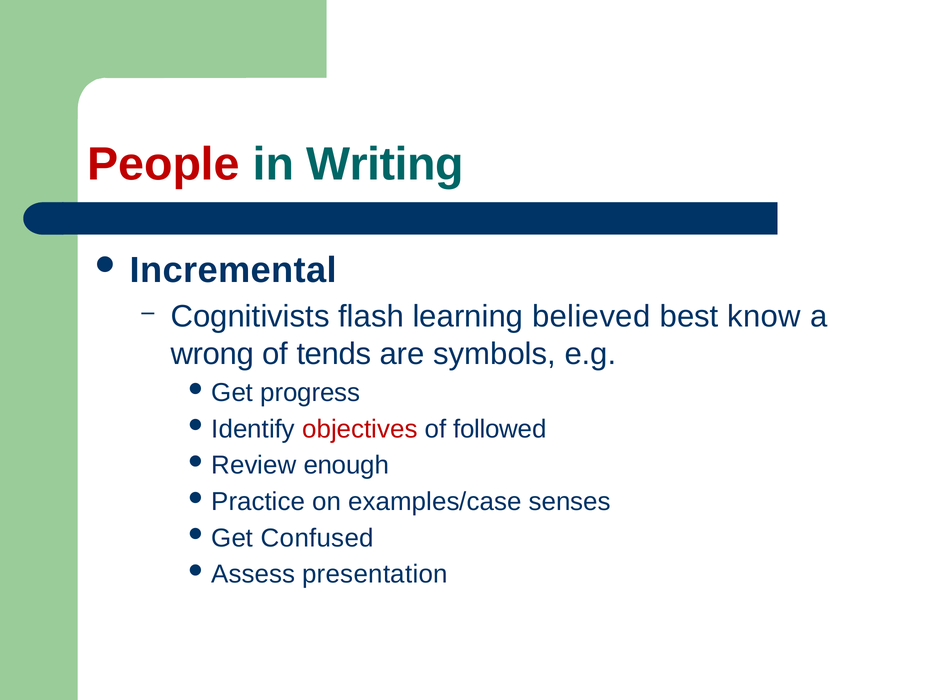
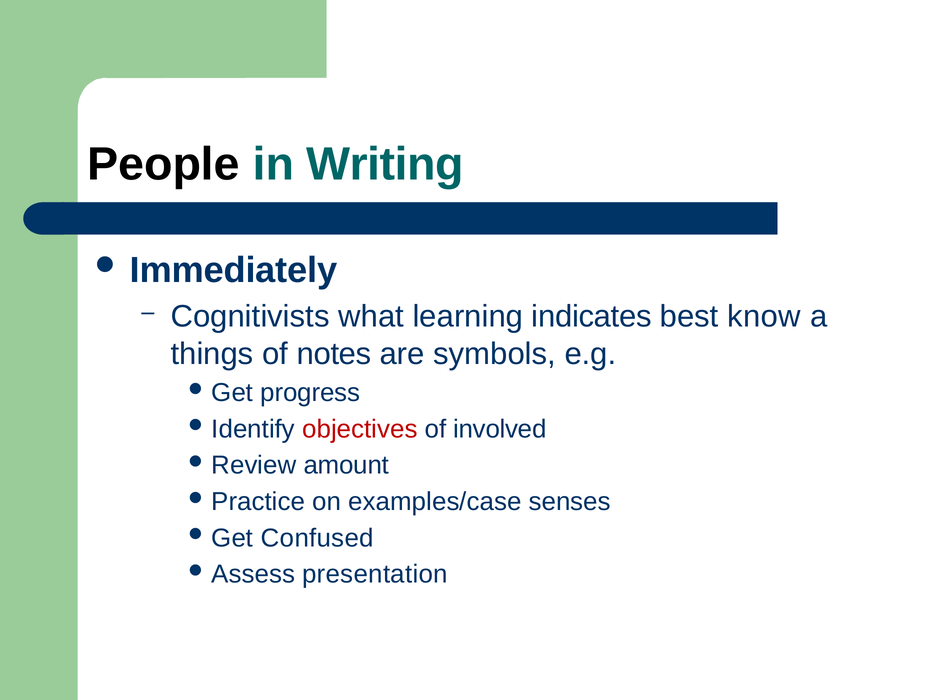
People colour: red -> black (163, 164)
Incremental: Incremental -> Immediately (234, 270)
flash: flash -> what (371, 316)
believed: believed -> indicates (592, 316)
wrong: wrong -> things (212, 354)
tends: tends -> notes (334, 354)
followed: followed -> involved (500, 429)
enough: enough -> amount (346, 465)
